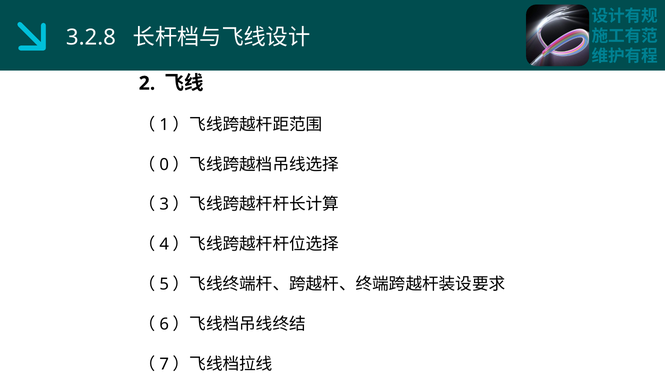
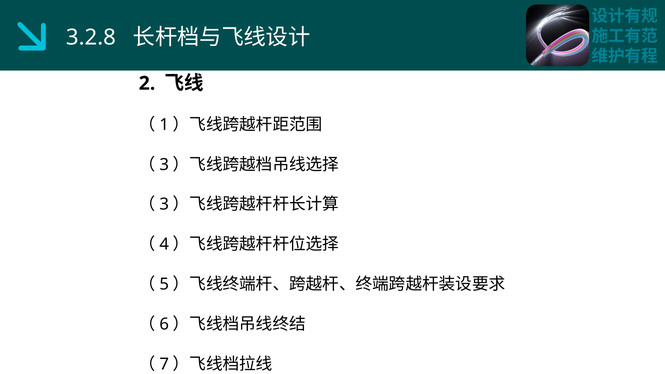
0: 0 -> 3 (164, 165)
